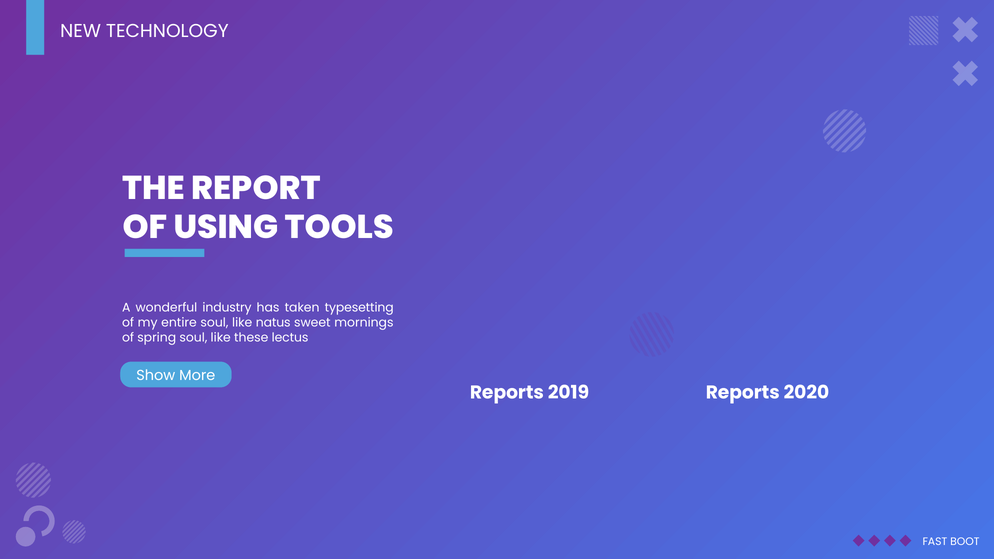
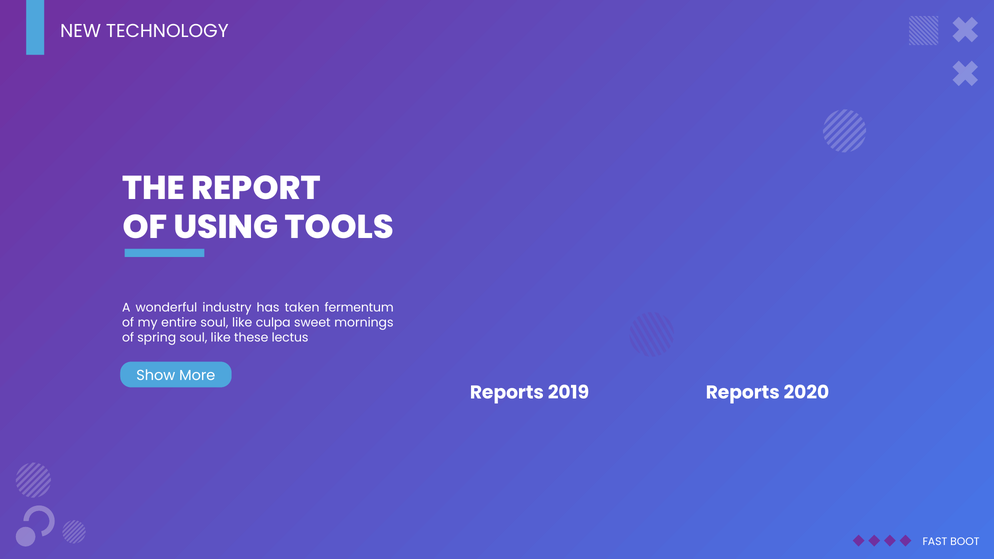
typesetting: typesetting -> fermentum (359, 308)
natus: natus -> culpa (273, 323)
